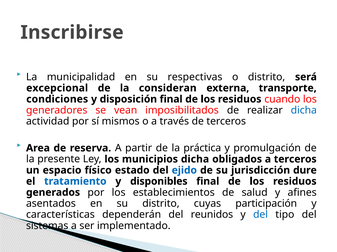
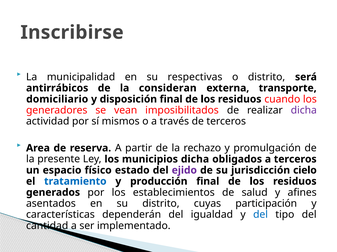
excepcional: excepcional -> antirrábicos (57, 88)
condiciones: condiciones -> domiciliario (57, 99)
dicha colour: blue -> purple (304, 111)
práctica: práctica -> rechazo (202, 148)
ejido colour: blue -> purple (184, 171)
dure: dure -> cielo (305, 171)
disponibles: disponibles -> producción (159, 182)
reunidos: reunidos -> igualdad (212, 215)
sistemas: sistemas -> cantidad (47, 226)
